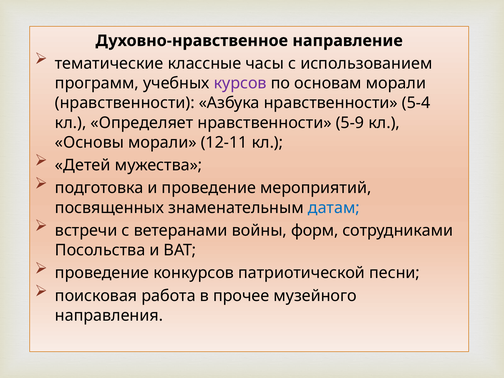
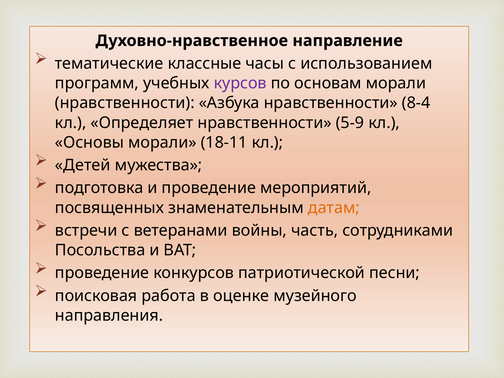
5-4: 5-4 -> 8-4 (416, 103)
12-11: 12-11 -> 18-11 (224, 142)
датам colour: blue -> orange (334, 208)
форм: форм -> часть (315, 230)
прочее: прочее -> оценке (241, 296)
